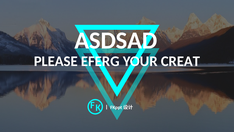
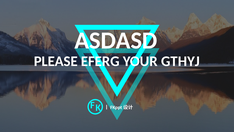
ASDSAD: ASDSAD -> ASDASD (116, 40)
CREAT: CREAT -> GTHYJ (180, 61)
